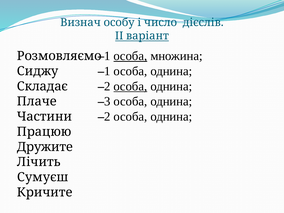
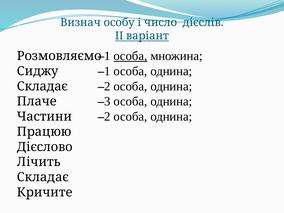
особа underline: present -> none (130, 86)
Дружите: Дружите -> Дієслово (45, 147)
Сумуєш: Сумуєш -> Складає (43, 177)
